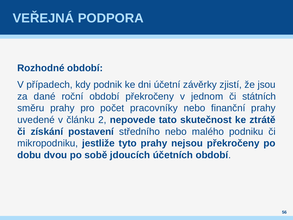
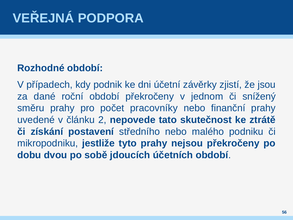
státních: státních -> snížený (259, 96)
